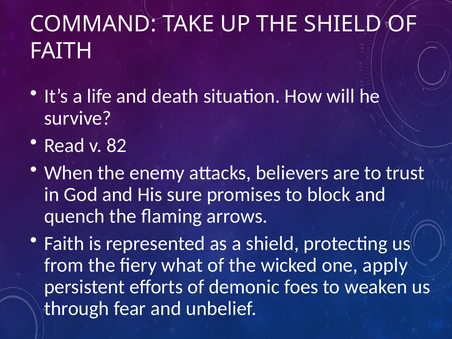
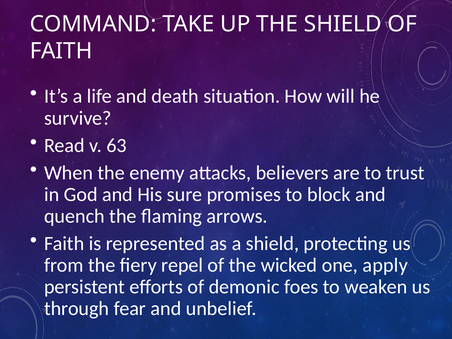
82: 82 -> 63 (117, 145)
what: what -> repel (182, 265)
